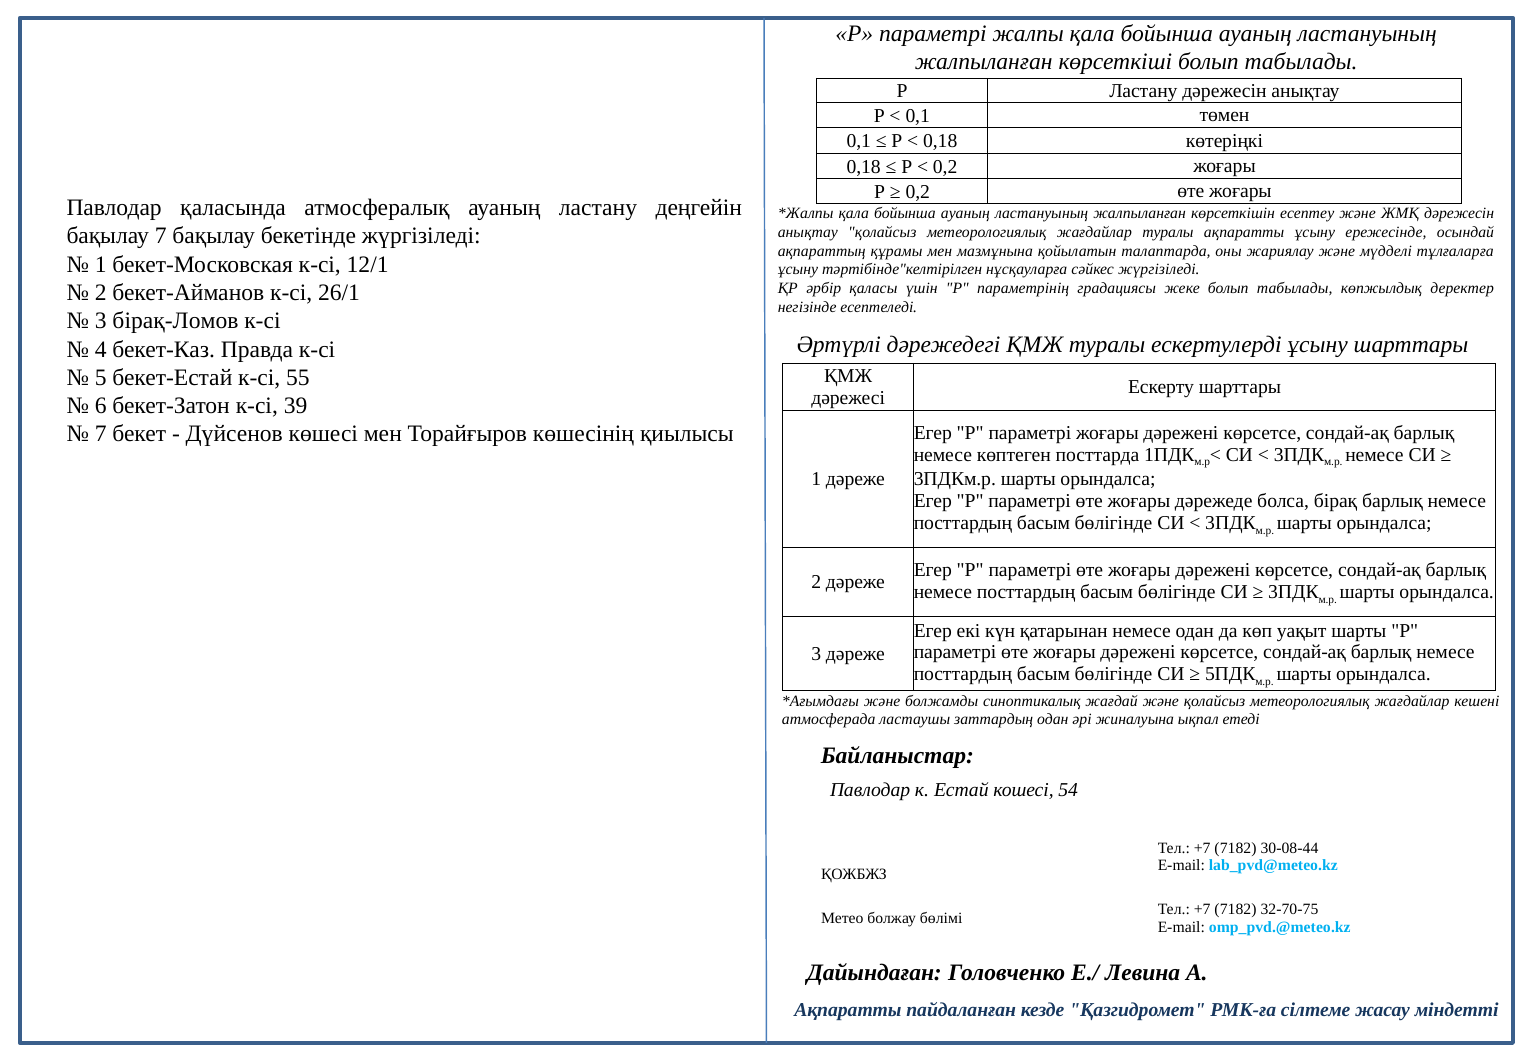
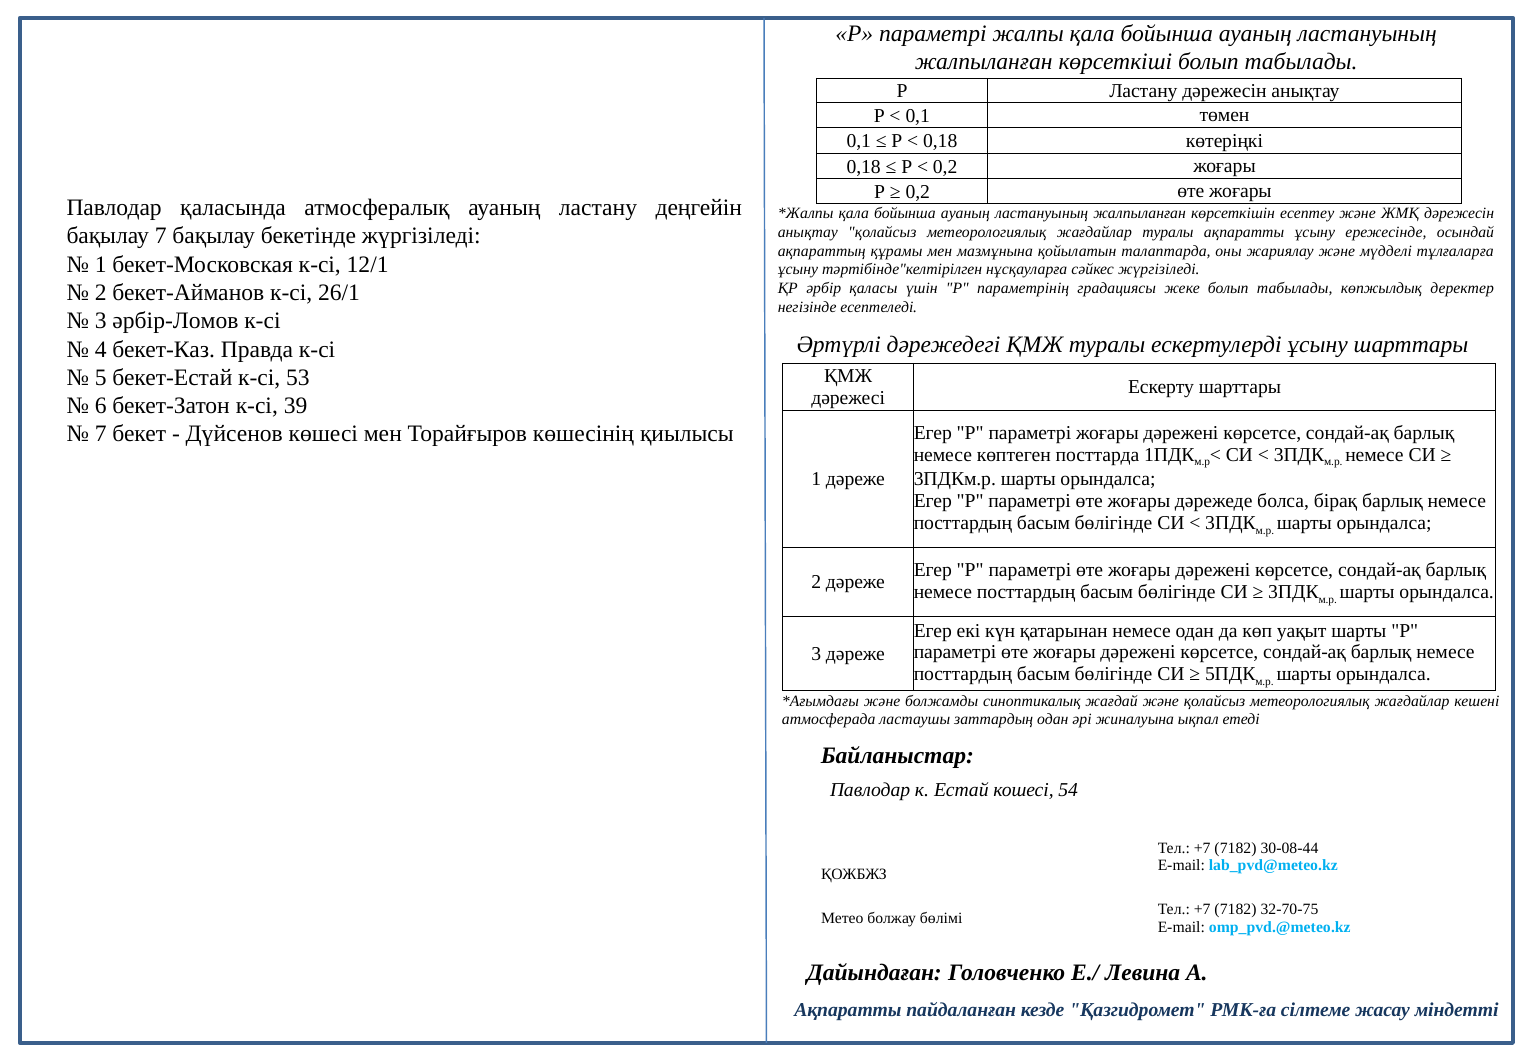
бірақ-Ломов: бірақ-Ломов -> әрбір-Ломов (175, 321)
55: 55 -> 53 (298, 378)
